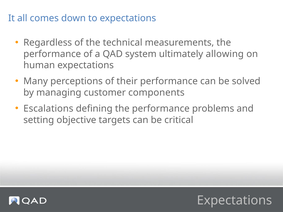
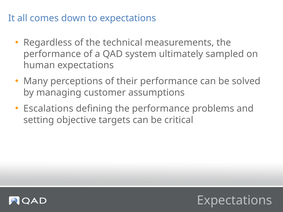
allowing: allowing -> sampled (225, 54)
components: components -> assumptions (156, 93)
